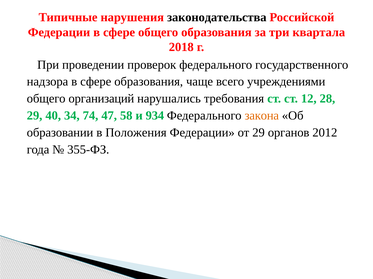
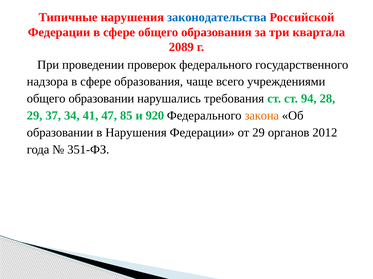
законодательства colour: black -> blue (217, 17)
2018: 2018 -> 2089 (181, 47)
общего организаций: организаций -> образовании (101, 99)
12: 12 -> 94 (309, 99)
40: 40 -> 37 (53, 116)
74: 74 -> 41 (91, 116)
58: 58 -> 85 (126, 116)
934: 934 -> 920 (155, 116)
в Положения: Положения -> Нарушения (136, 133)
355-ФЗ: 355-ФЗ -> 351-ФЗ (88, 150)
